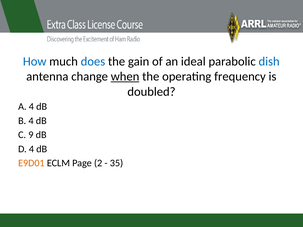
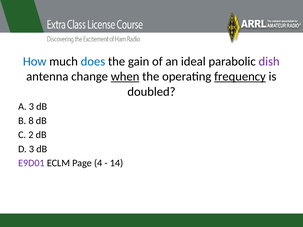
dish colour: blue -> purple (269, 61)
frequency underline: none -> present (240, 77)
A 4: 4 -> 3 (31, 107)
B 4: 4 -> 8 (31, 121)
9: 9 -> 2 (31, 135)
D 4: 4 -> 3 (31, 149)
E9D01 colour: orange -> purple (31, 163)
2: 2 -> 4 (98, 163)
35: 35 -> 14 (116, 163)
